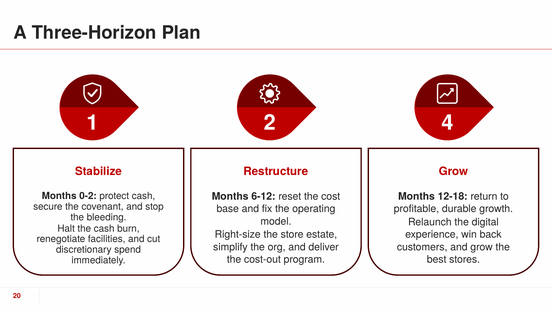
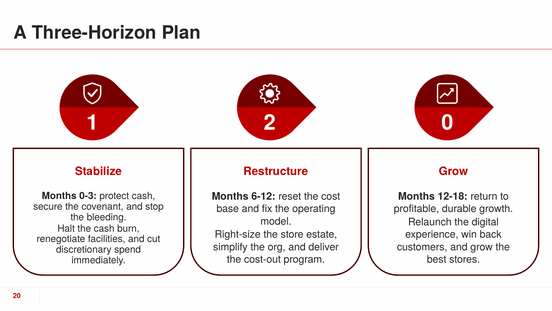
4: 4 -> 0 (447, 123)
0-2: 0-2 -> 0-3 (88, 196)
